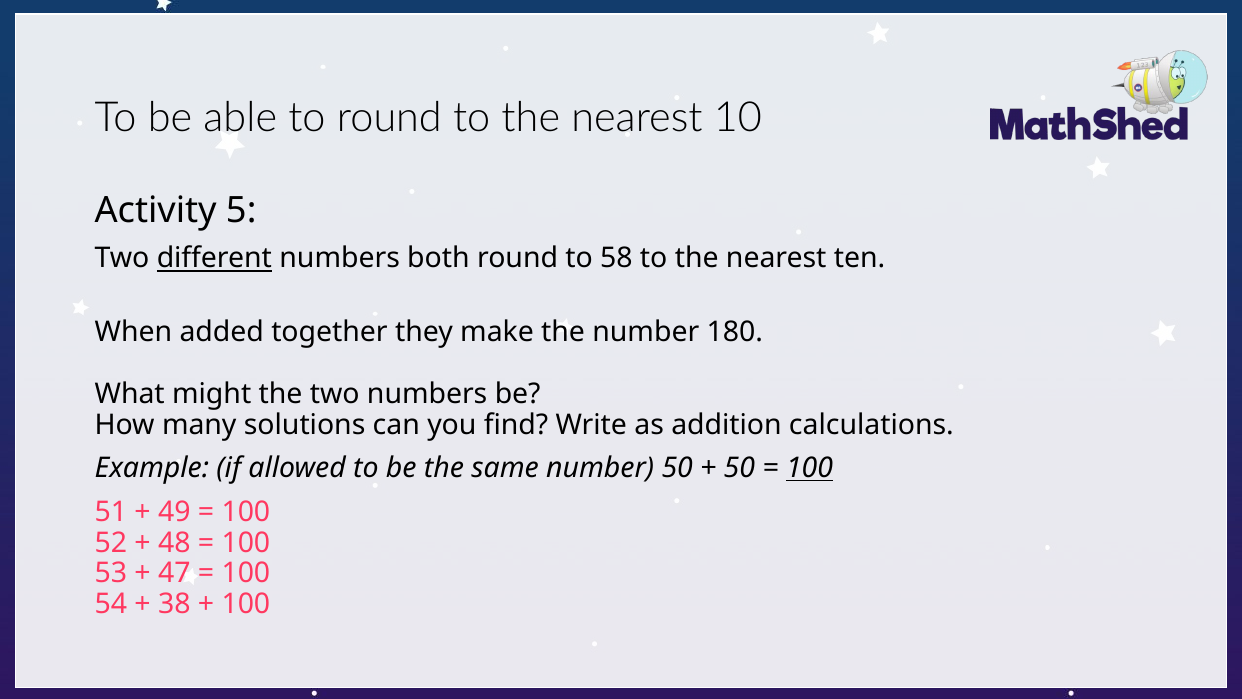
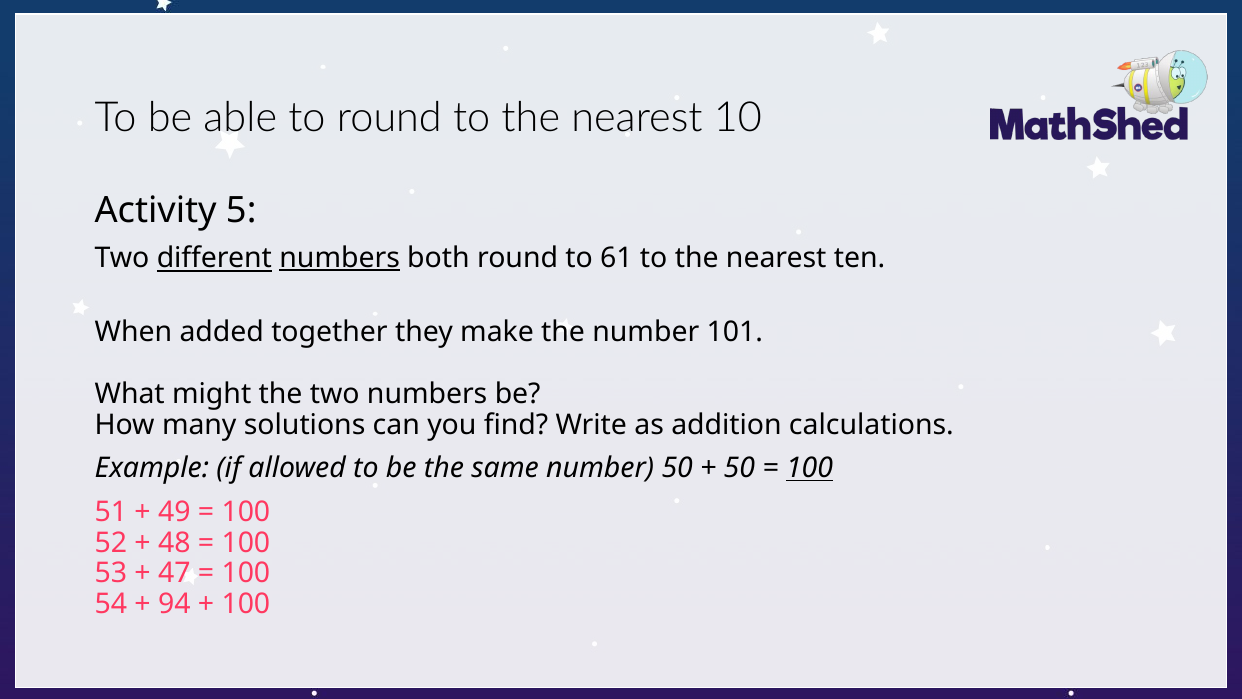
numbers underline: none -> present (340, 258)
58: 58 -> 61 (616, 258)
180: 180 -> 101 (735, 332)
38: 38 -> 94 (174, 604)
